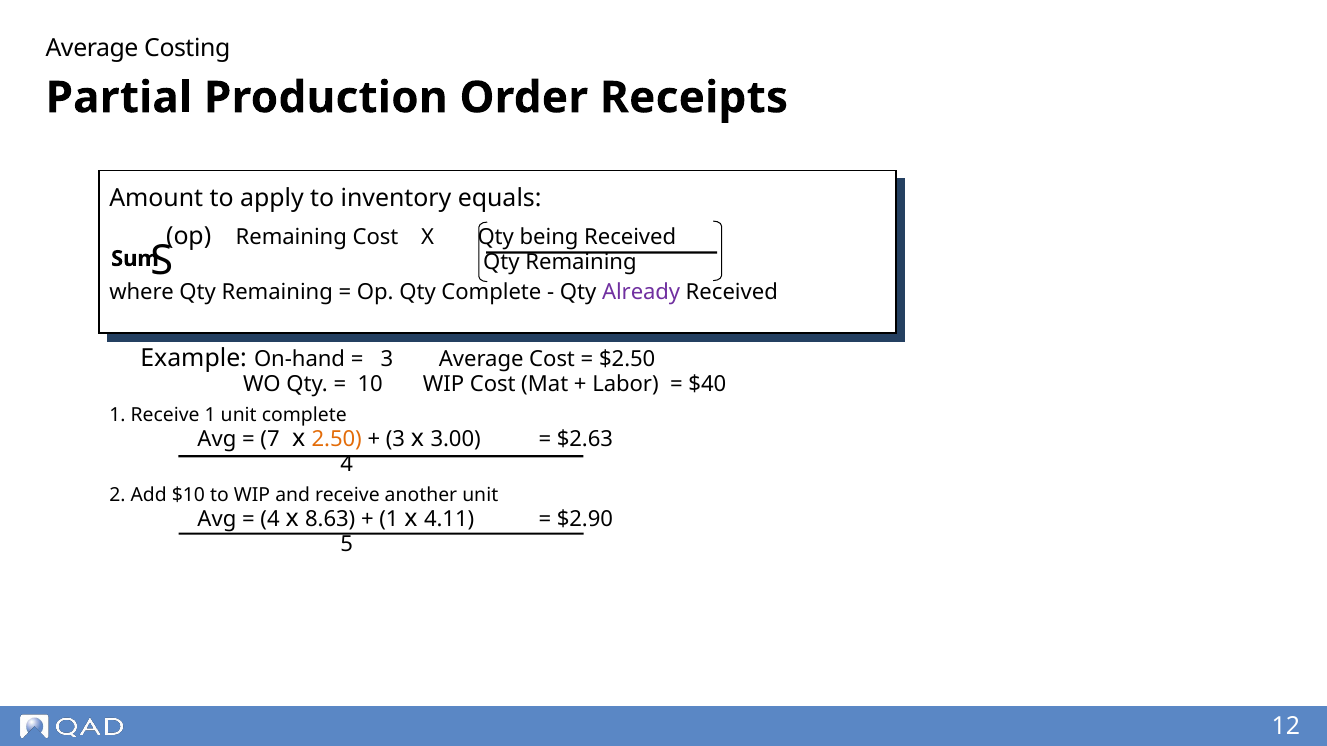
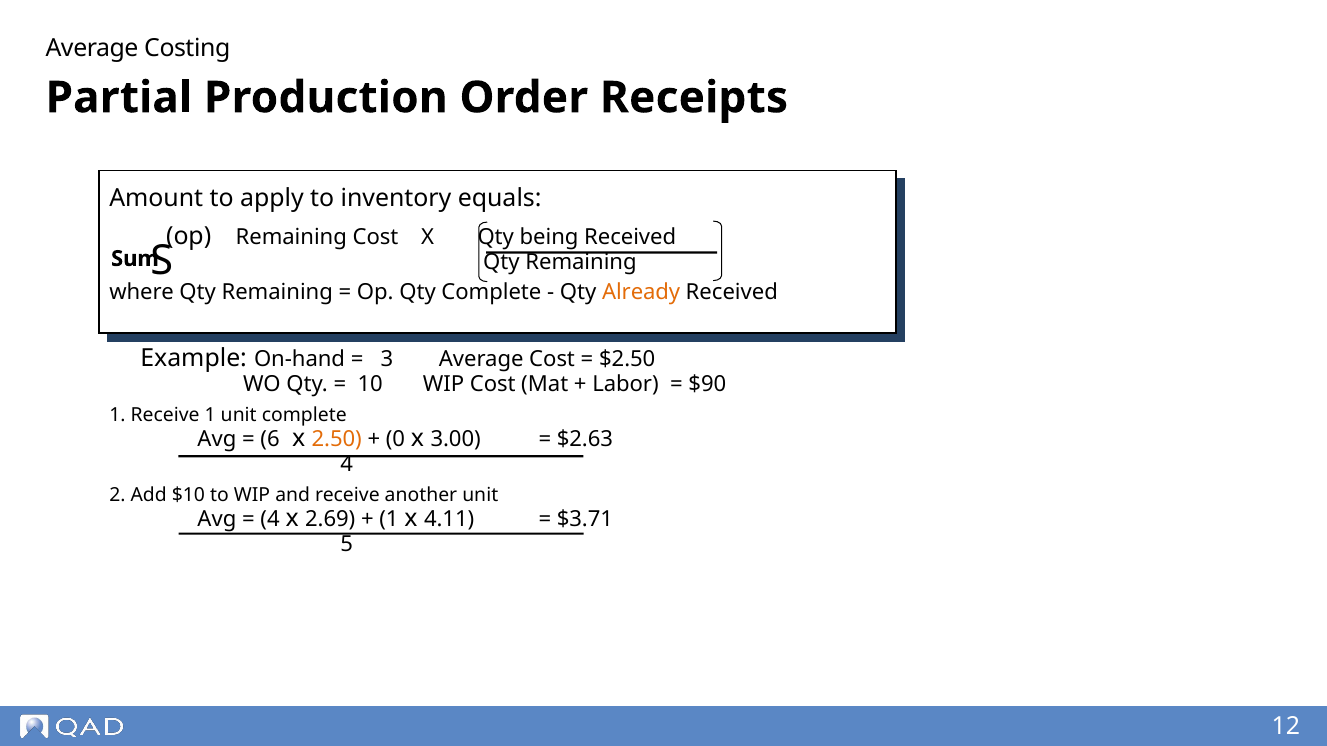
Already colour: purple -> orange (641, 293)
$40: $40 -> $90 (707, 384)
7: 7 -> 6 (270, 440)
3: 3 -> 0 (395, 440)
8.63: 8.63 -> 2.69 (330, 520)
$2.90: $2.90 -> $3.71 (585, 520)
